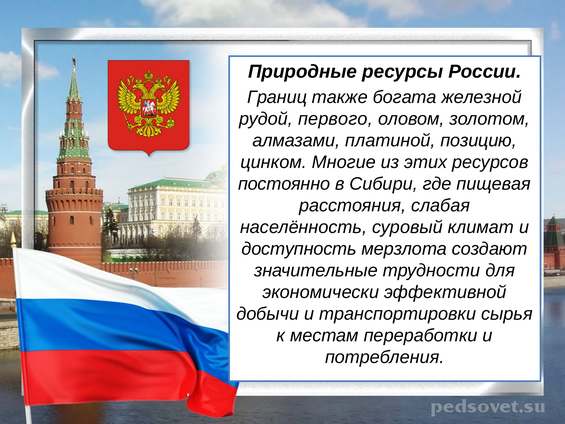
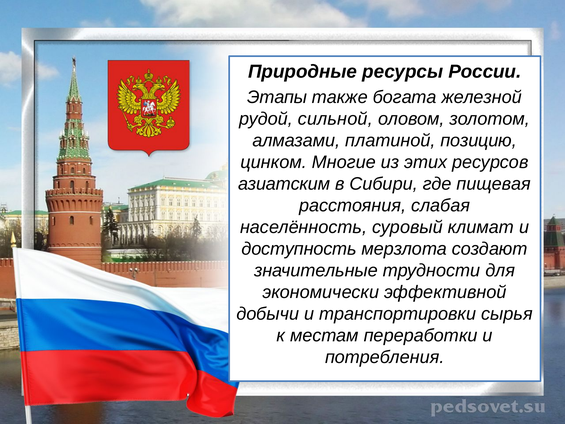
Границ: Границ -> Этапы (277, 97)
первого: первого -> сильной (335, 119)
постоянно: постоянно -> азиатским (284, 184)
